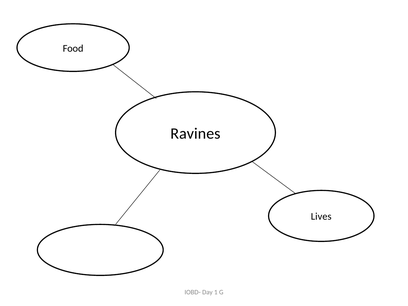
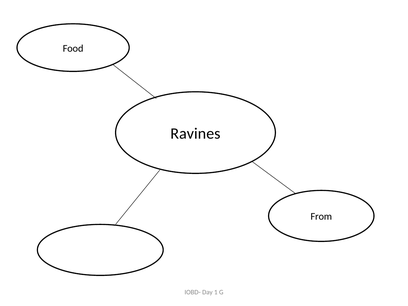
Lives: Lives -> From (321, 217)
